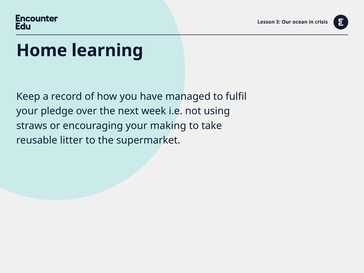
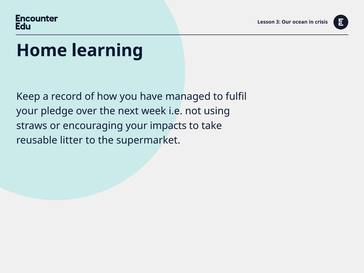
making: making -> impacts (168, 126)
